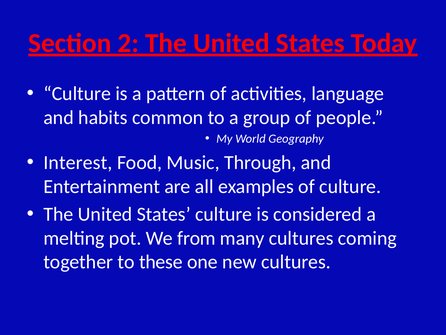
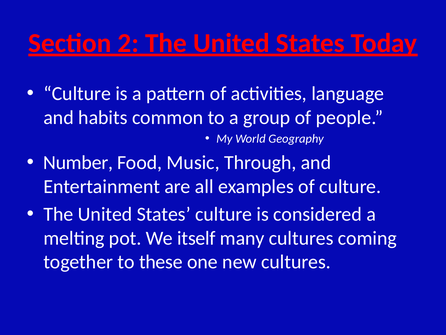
Interest: Interest -> Number (78, 162)
from: from -> itself (196, 238)
